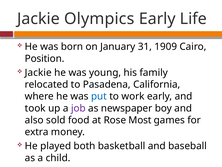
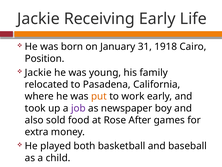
Olympics: Olympics -> Receiving (99, 19)
1909: 1909 -> 1918 (166, 47)
put colour: blue -> orange (99, 96)
Most: Most -> After (140, 120)
